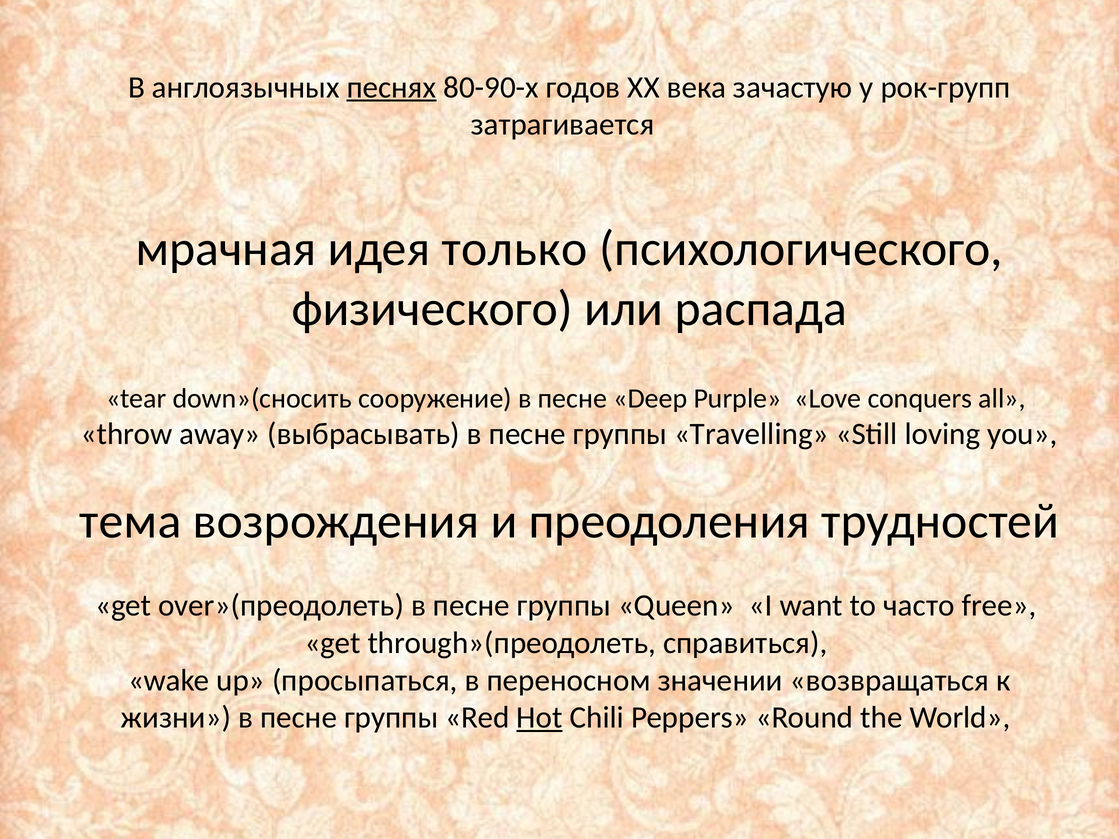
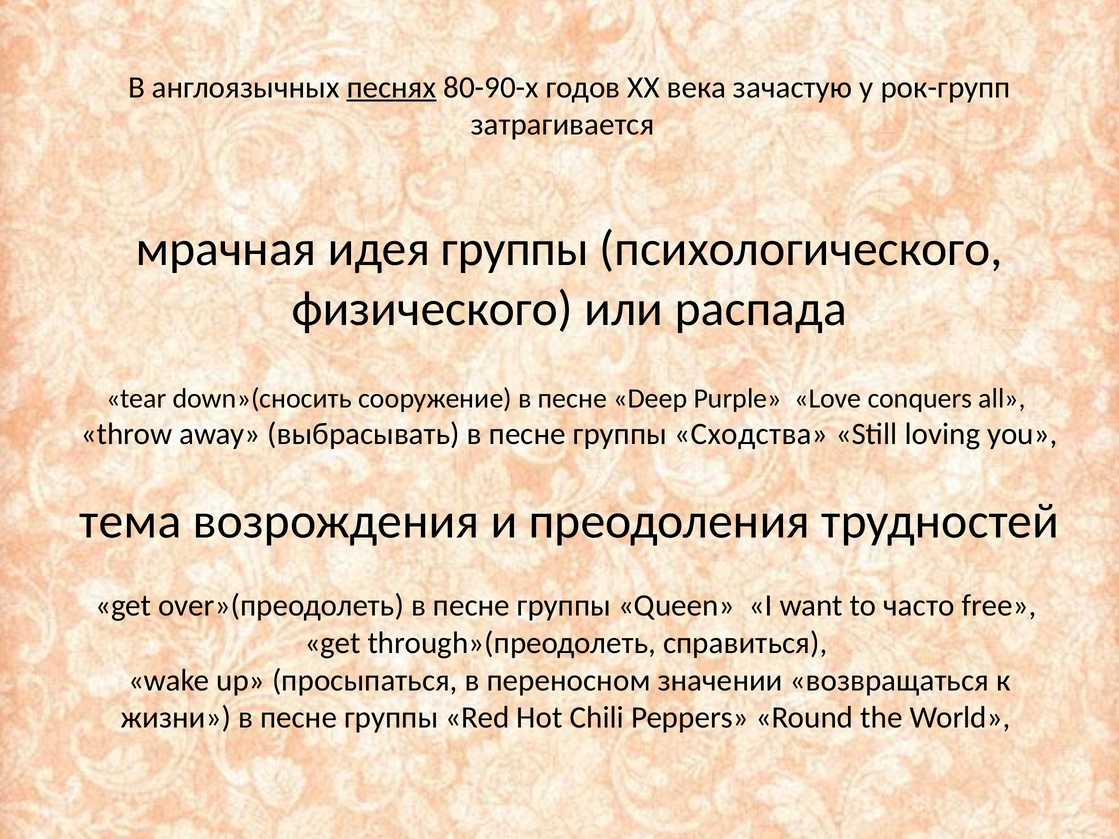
идея только: только -> группы (515, 249)
Travelling: Travelling -> Сходства (751, 434)
Hot underline: present -> none (540, 718)
